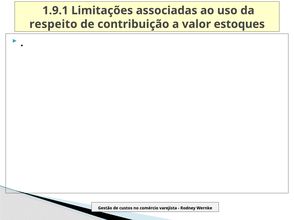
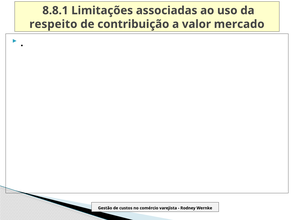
1.9.1: 1.9.1 -> 8.8.1 (55, 11)
estoques: estoques -> mercado (239, 24)
